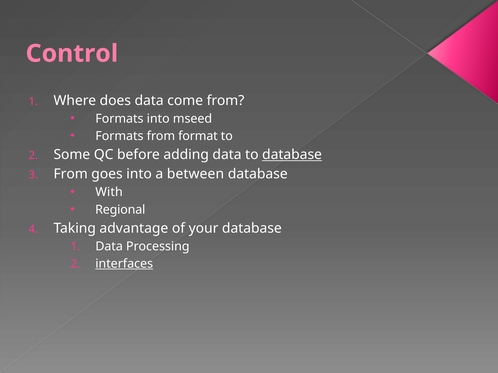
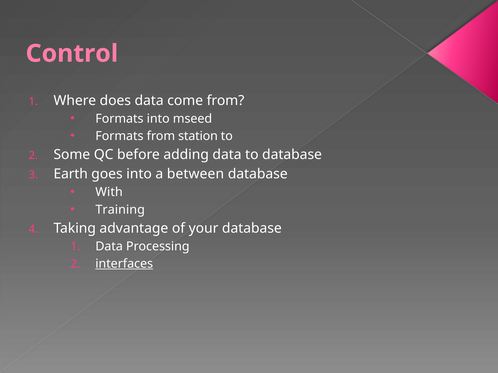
format: format -> station (198, 136)
database underline: present -> none (292, 155)
From: From -> Earth (71, 174)
Regional: Regional -> Training (120, 210)
